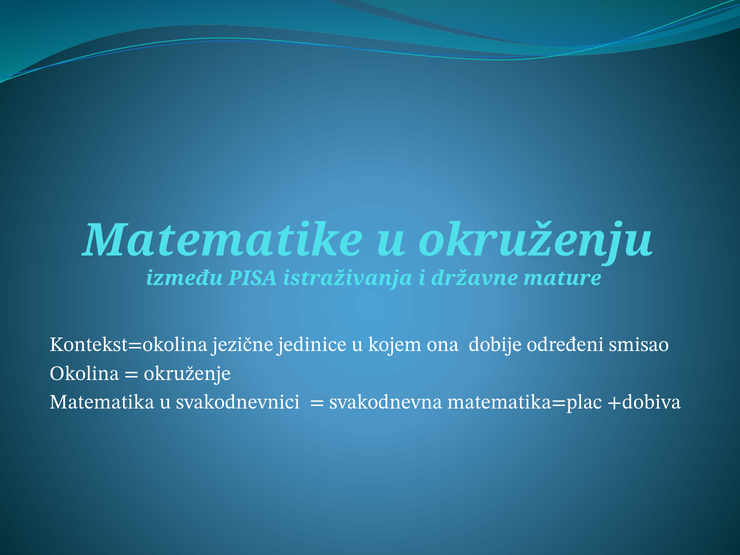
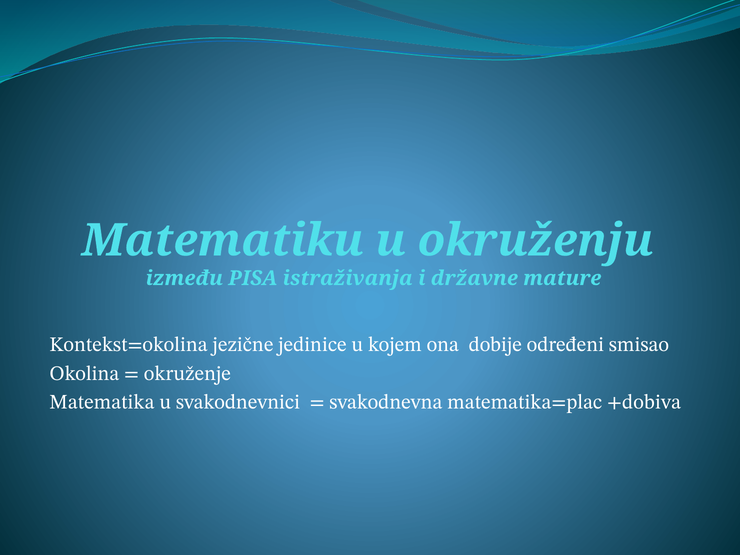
Matematike: Matematike -> Matematiku (223, 240)
